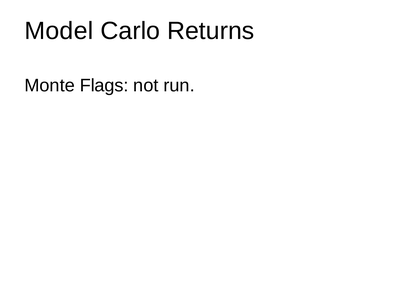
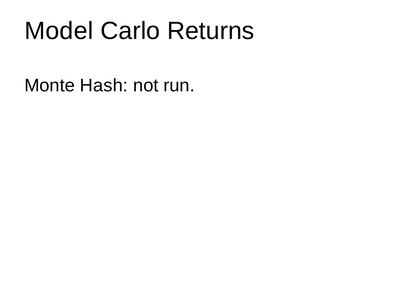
Flags: Flags -> Hash (104, 86)
